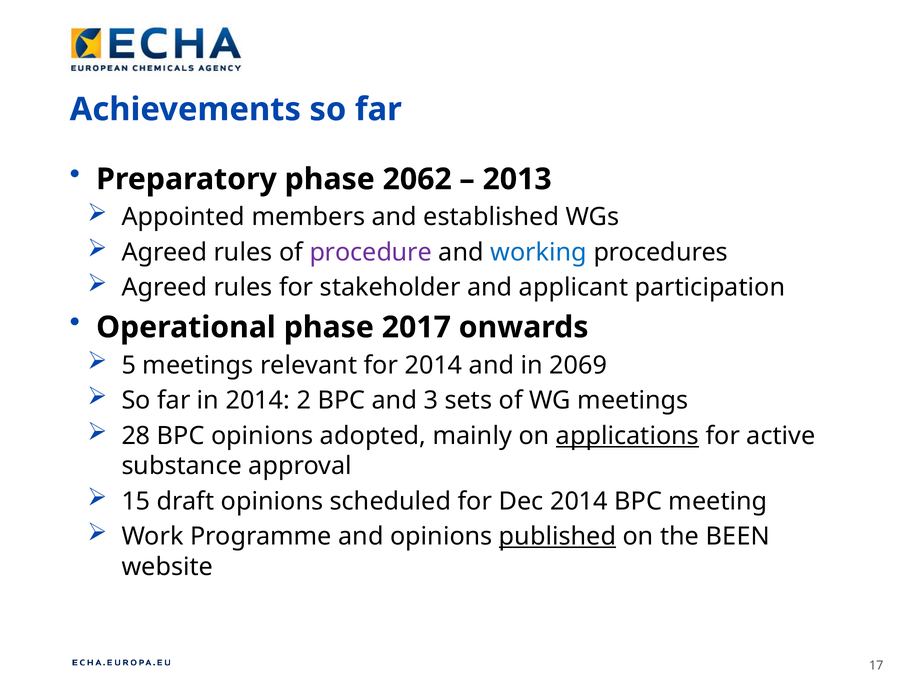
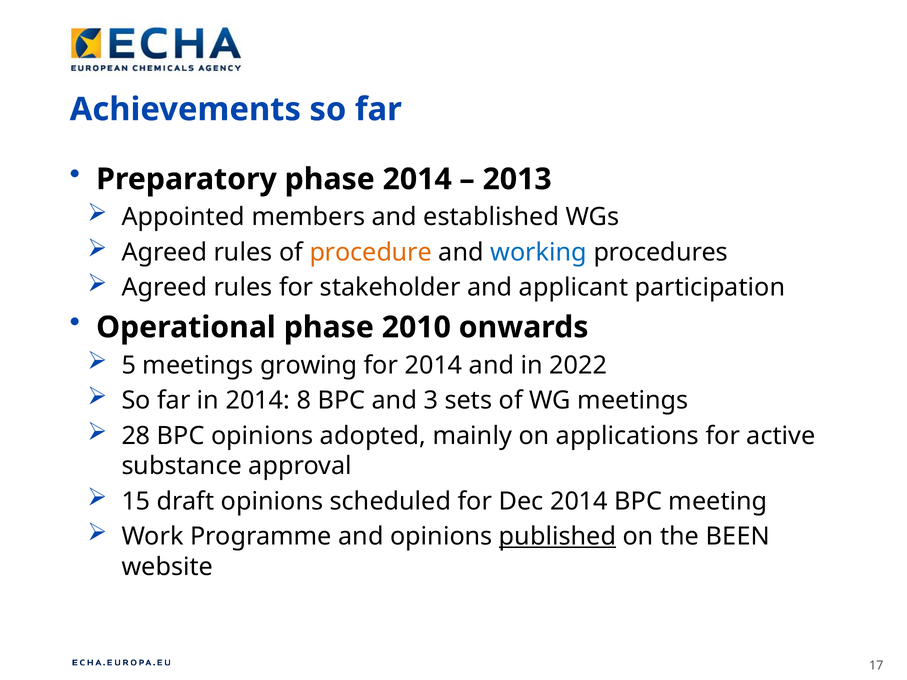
phase 2062: 2062 -> 2014 (417, 179)
procedure colour: purple -> orange (371, 252)
2017: 2017 -> 2010 (416, 327)
relevant: relevant -> growing (309, 365)
2069: 2069 -> 2022 (578, 365)
2: 2 -> 8 (304, 401)
applications underline: present -> none (627, 436)
